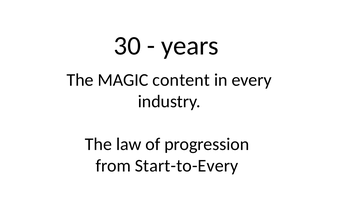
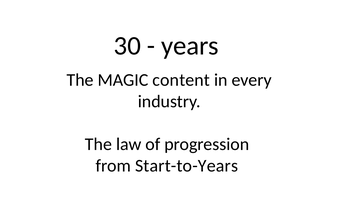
Start-to-Every: Start-to-Every -> Start-to-Years (187, 166)
